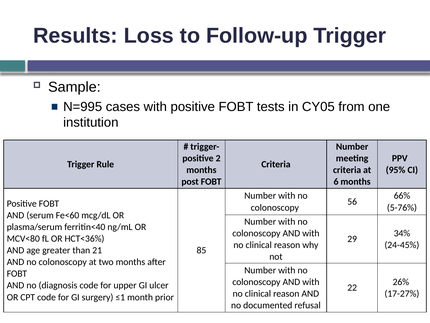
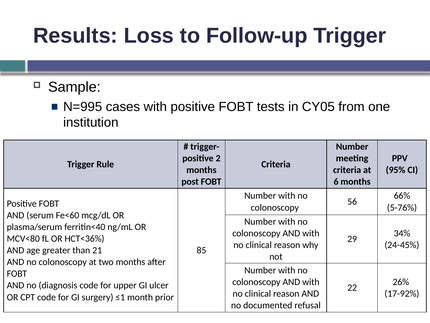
17-27%: 17-27% -> 17-92% (402, 293)
